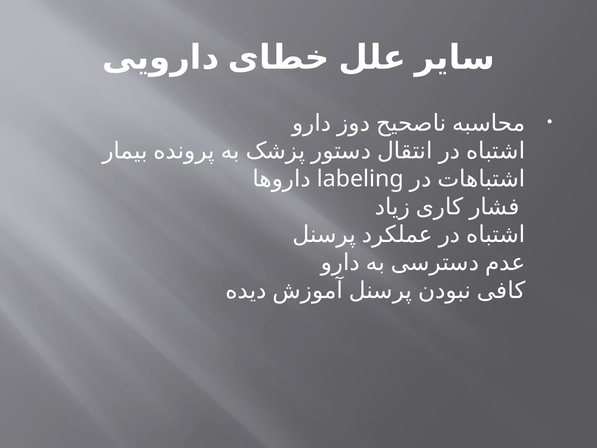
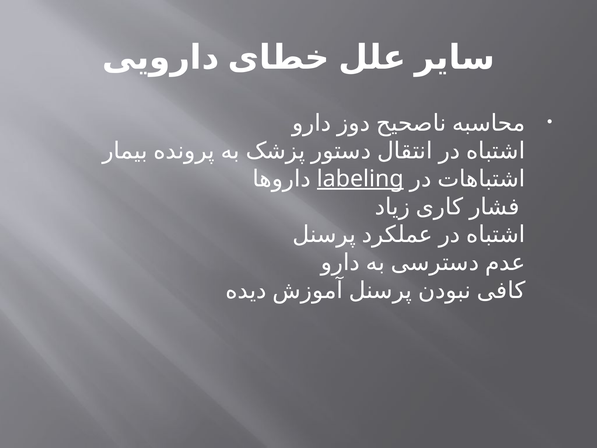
labeling underline: none -> present (360, 179)
